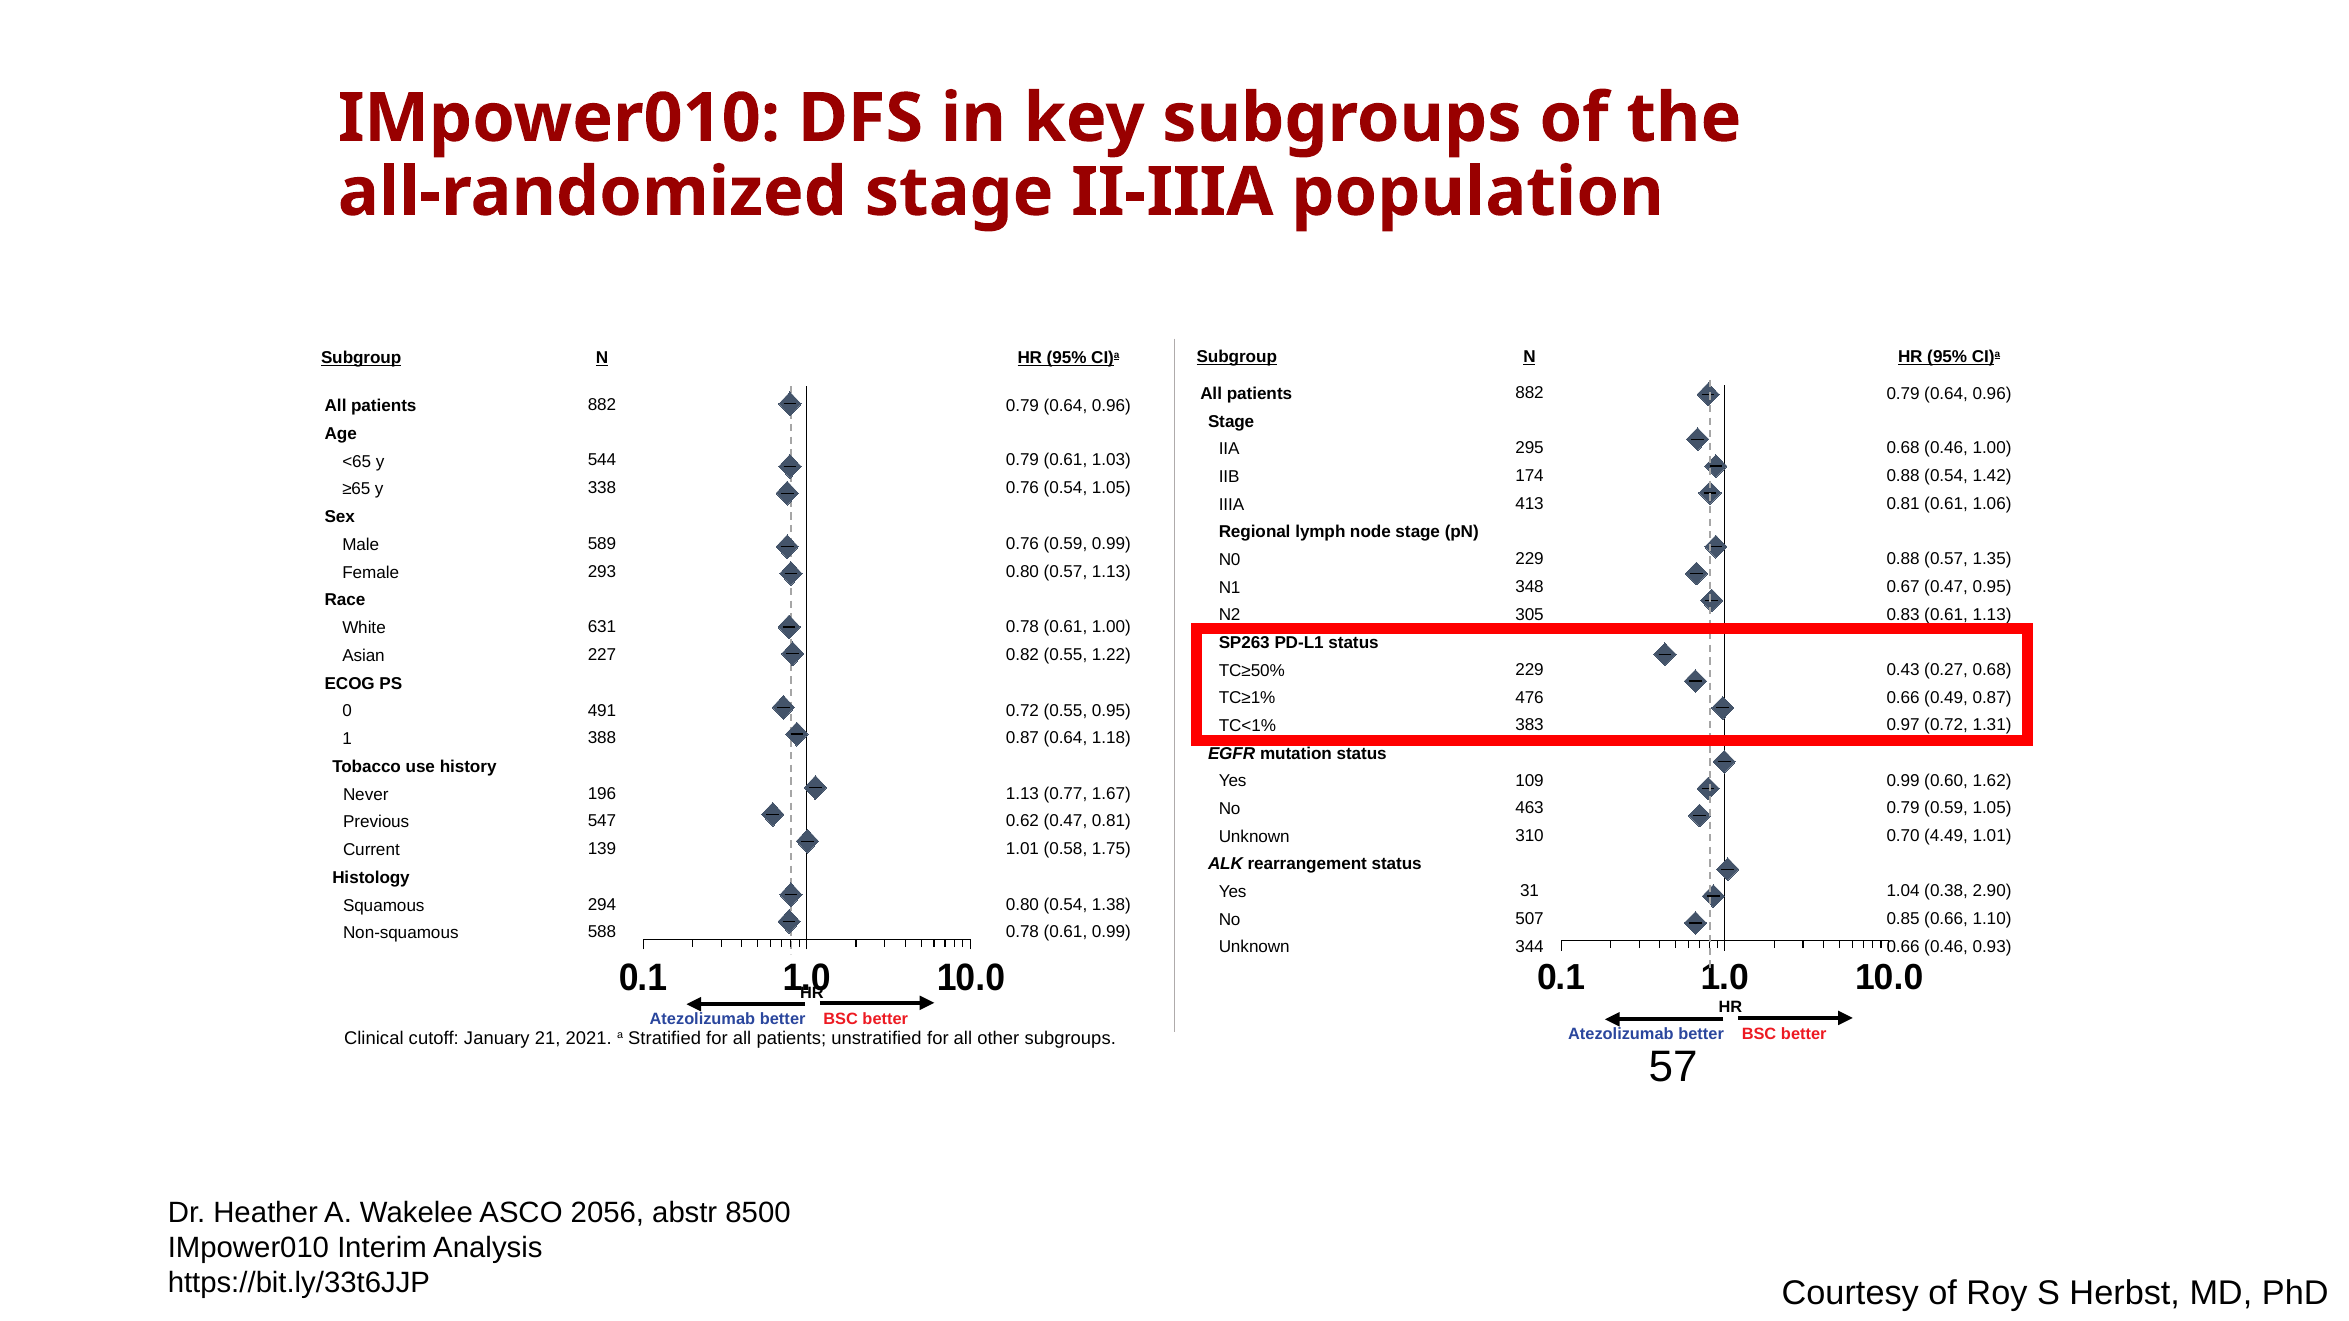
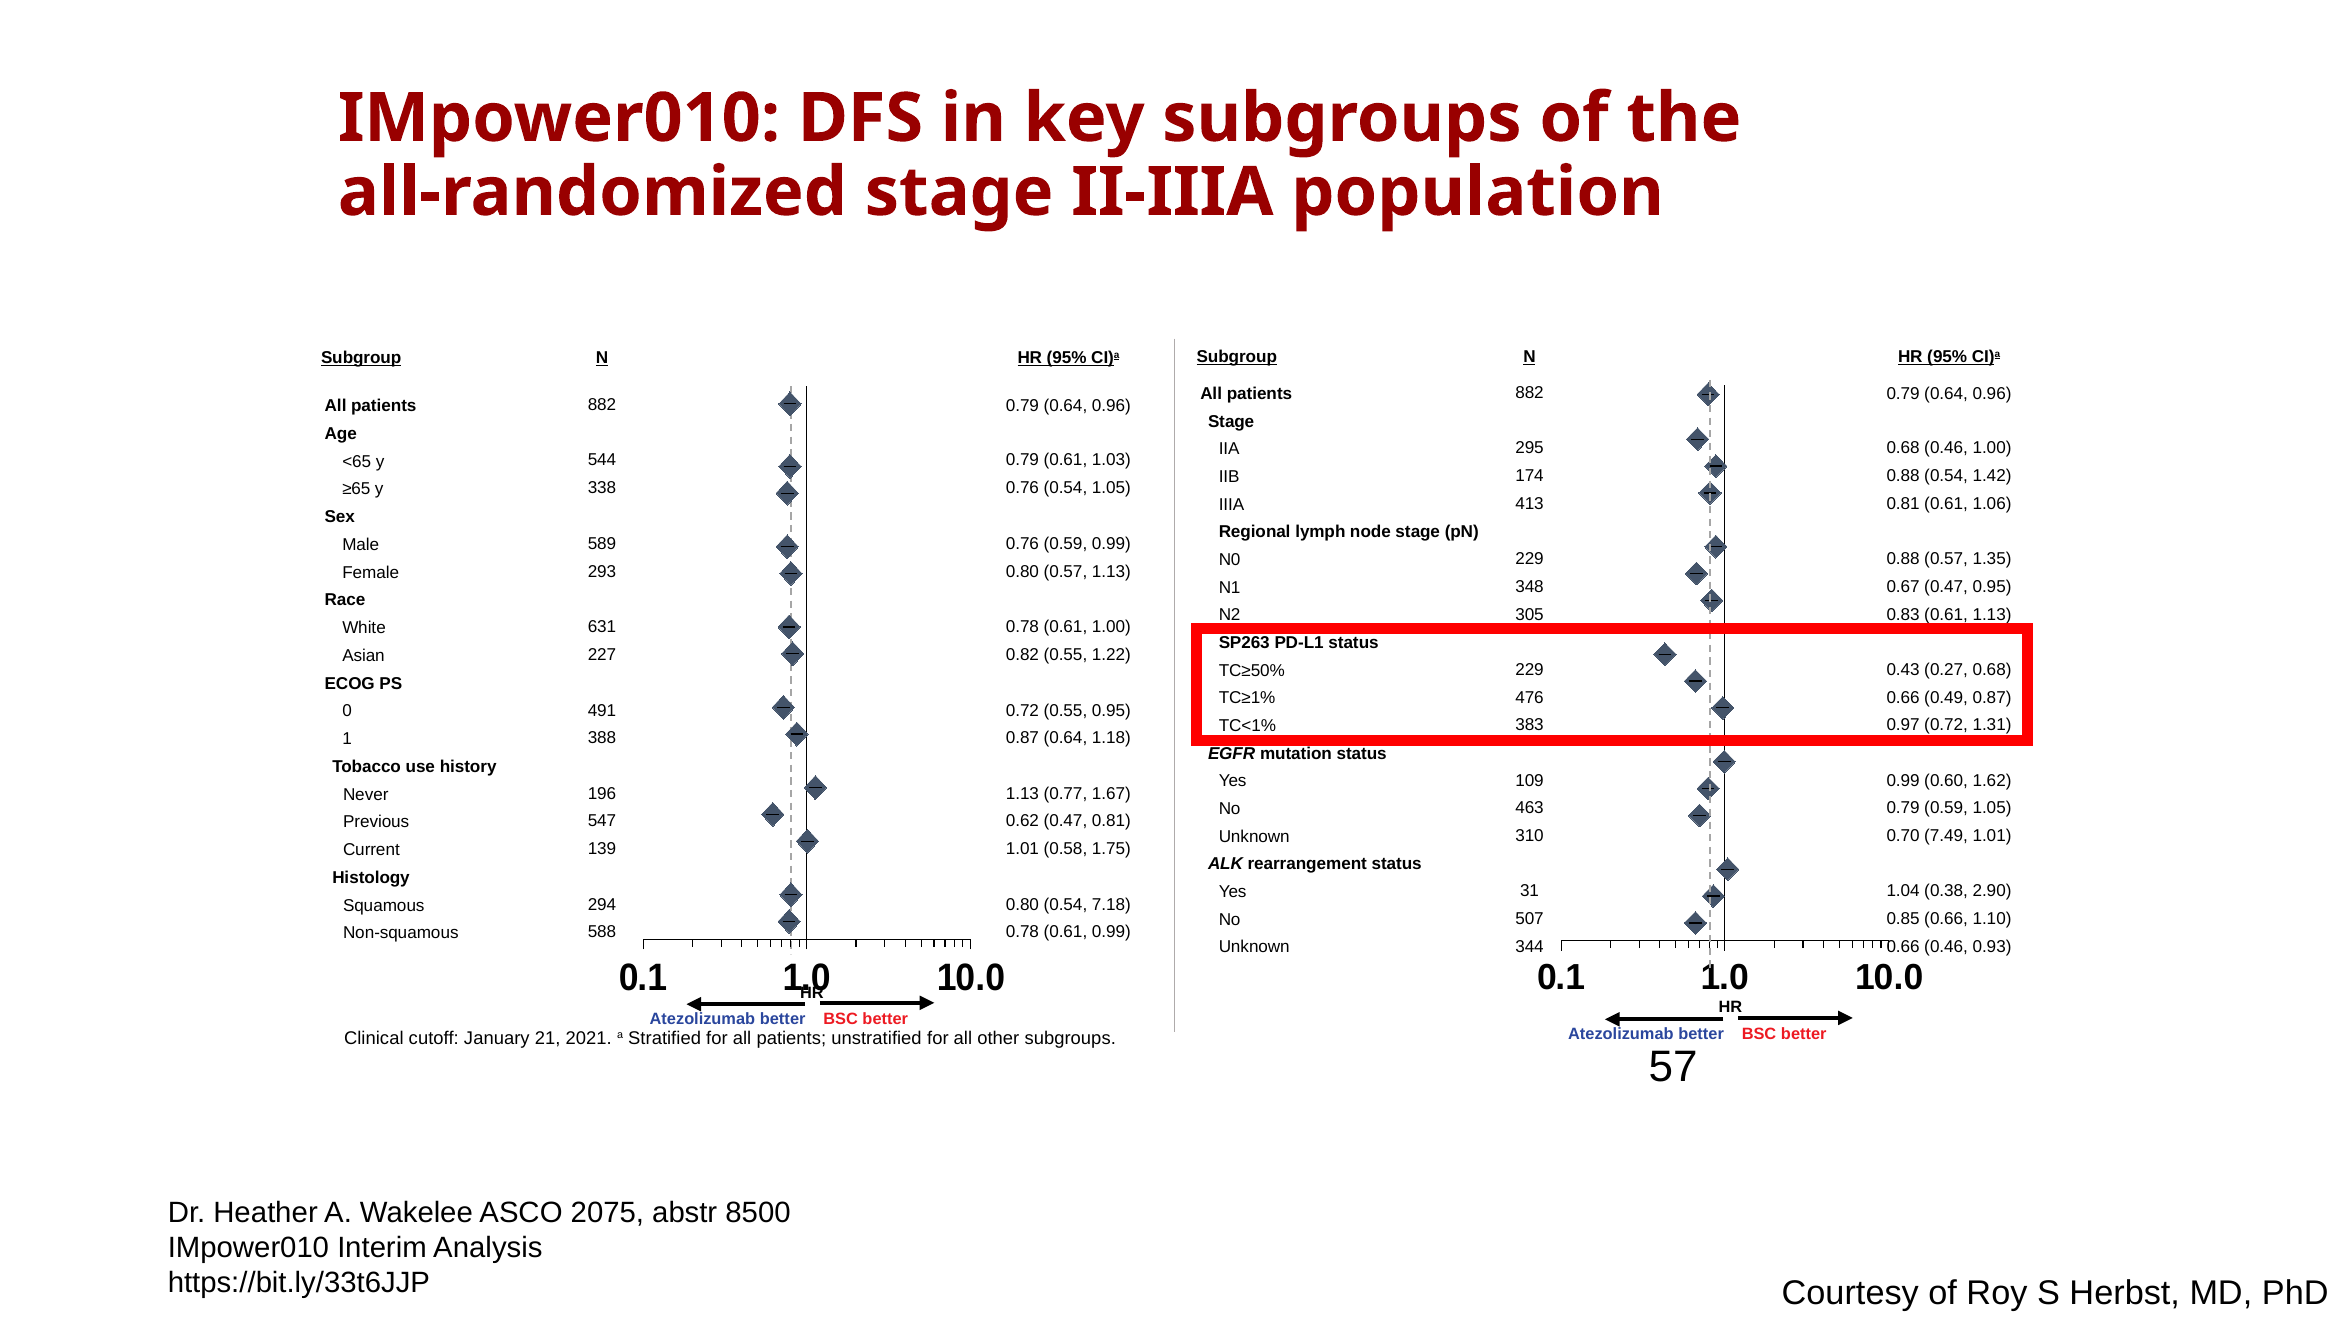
4.49: 4.49 -> 7.49 (1946, 836)
1.38: 1.38 -> 7.18 (1111, 905)
2056: 2056 -> 2075 (607, 1213)
